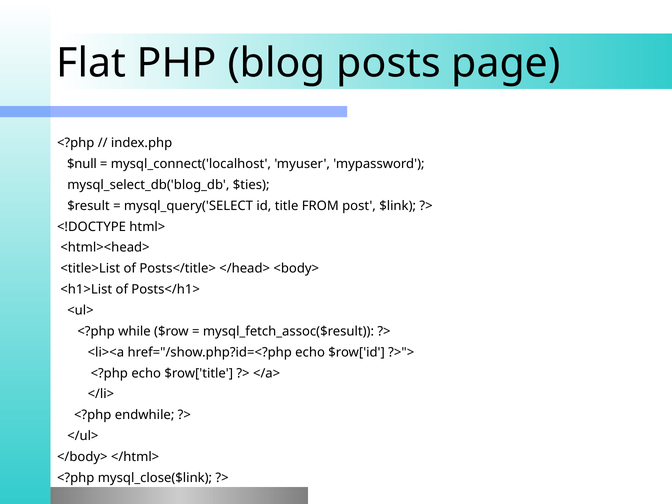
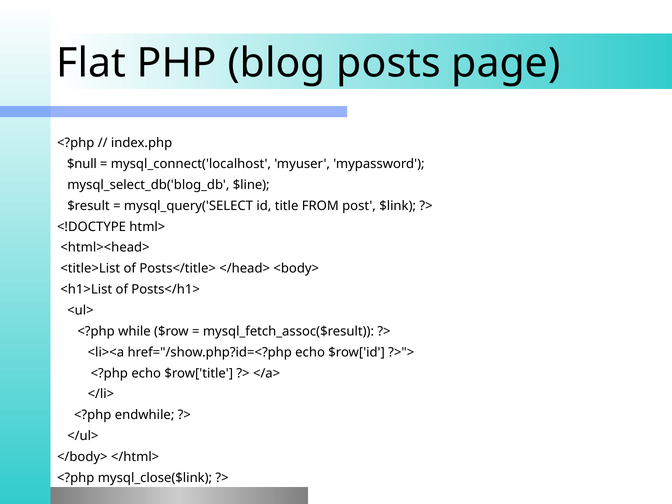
$ties: $ties -> $line (251, 185)
